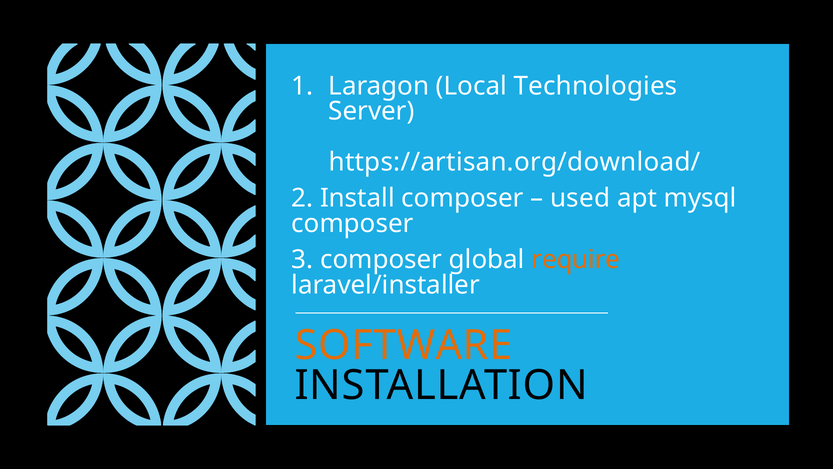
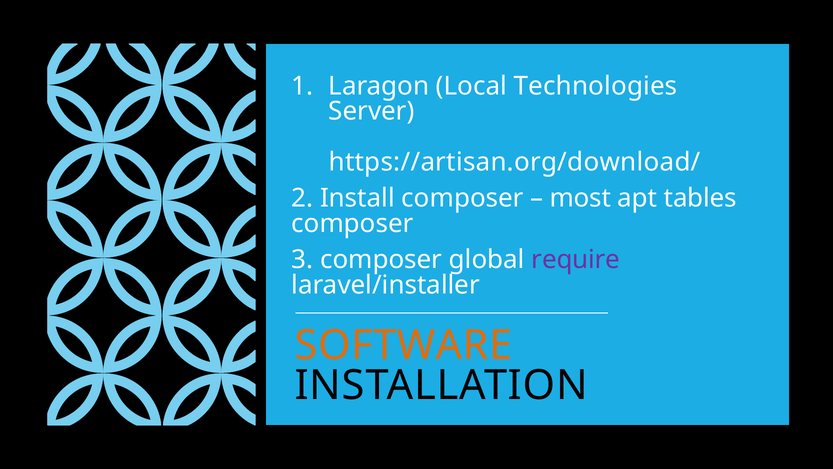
used: used -> most (580, 198)
mysql: mysql -> tables (700, 198)
require colour: orange -> purple (576, 260)
